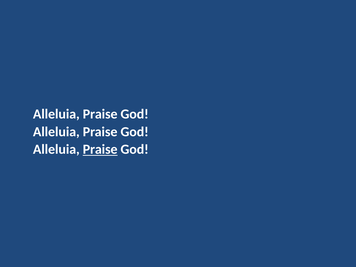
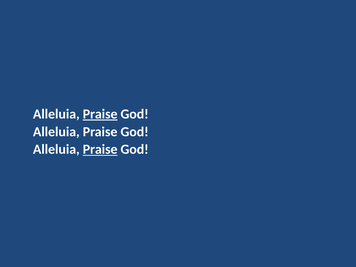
Praise underline: none -> present (100, 114)
